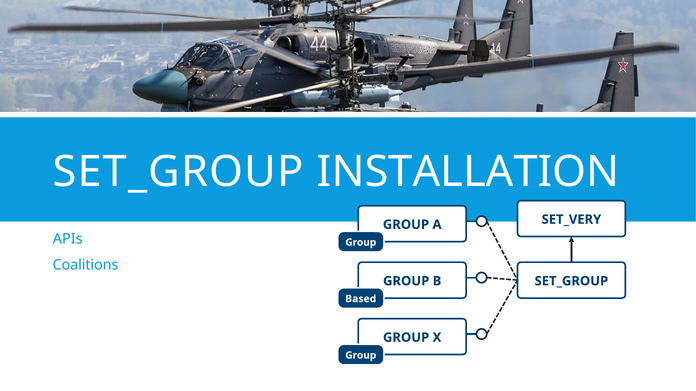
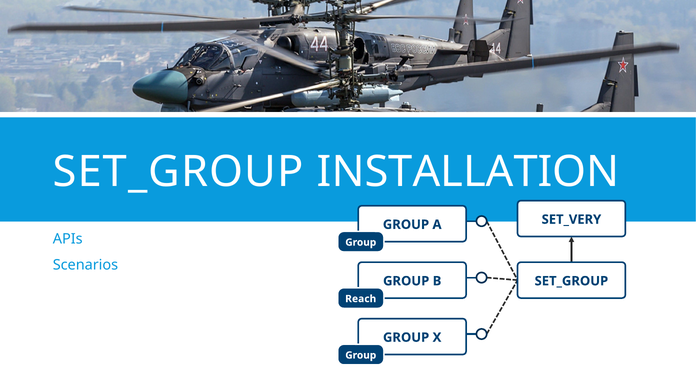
Coalitions: Coalitions -> Scenarios (85, 265)
Based: Based -> Reach (361, 299)
